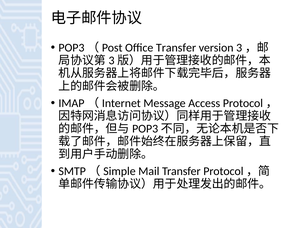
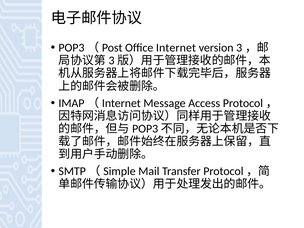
Office Transfer: Transfer -> Internet (176, 48)
